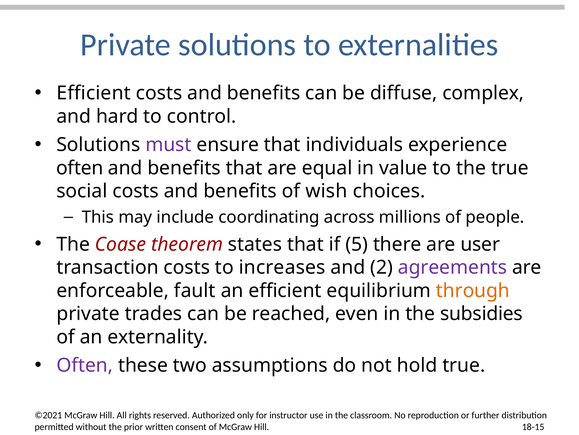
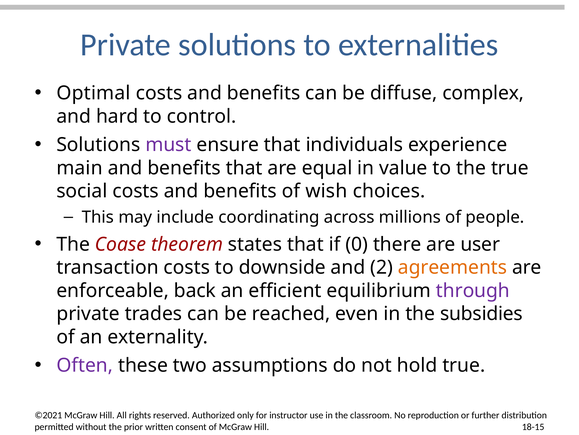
Efficient: Efficient -> Optimal (94, 93)
often: often -> main (80, 168)
5: 5 -> 0 (357, 244)
increases: increases -> downside (282, 267)
agreements colour: purple -> orange (452, 267)
fault: fault -> back (195, 290)
through colour: orange -> purple (473, 290)
